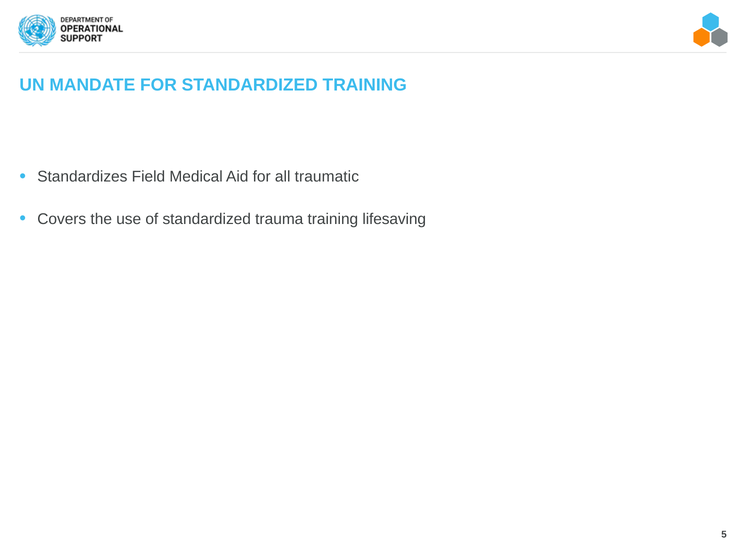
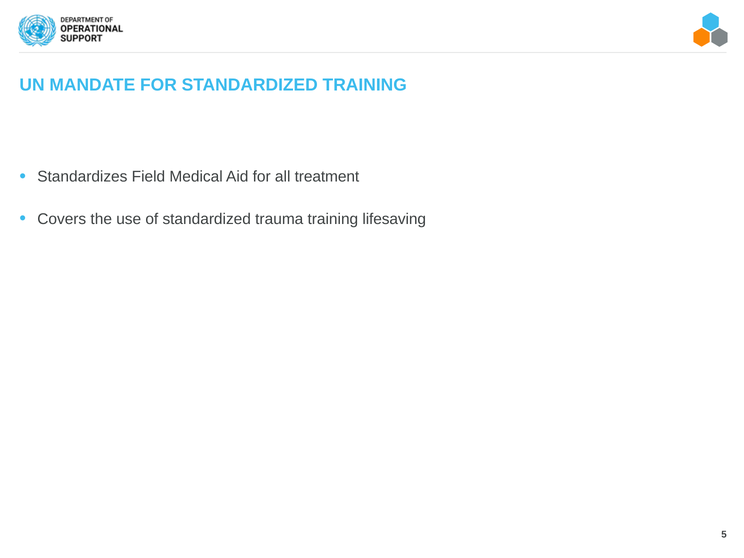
traumatic: traumatic -> treatment (327, 177)
